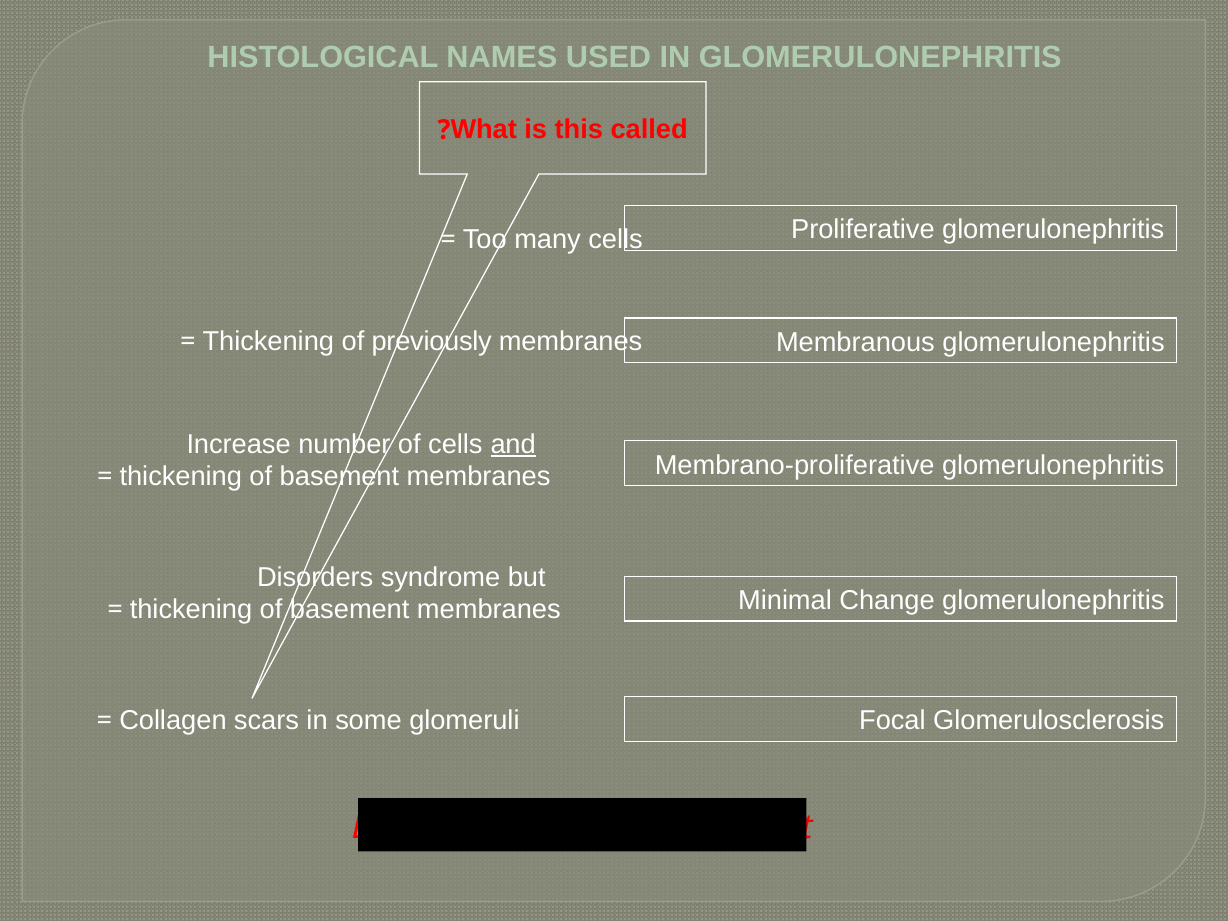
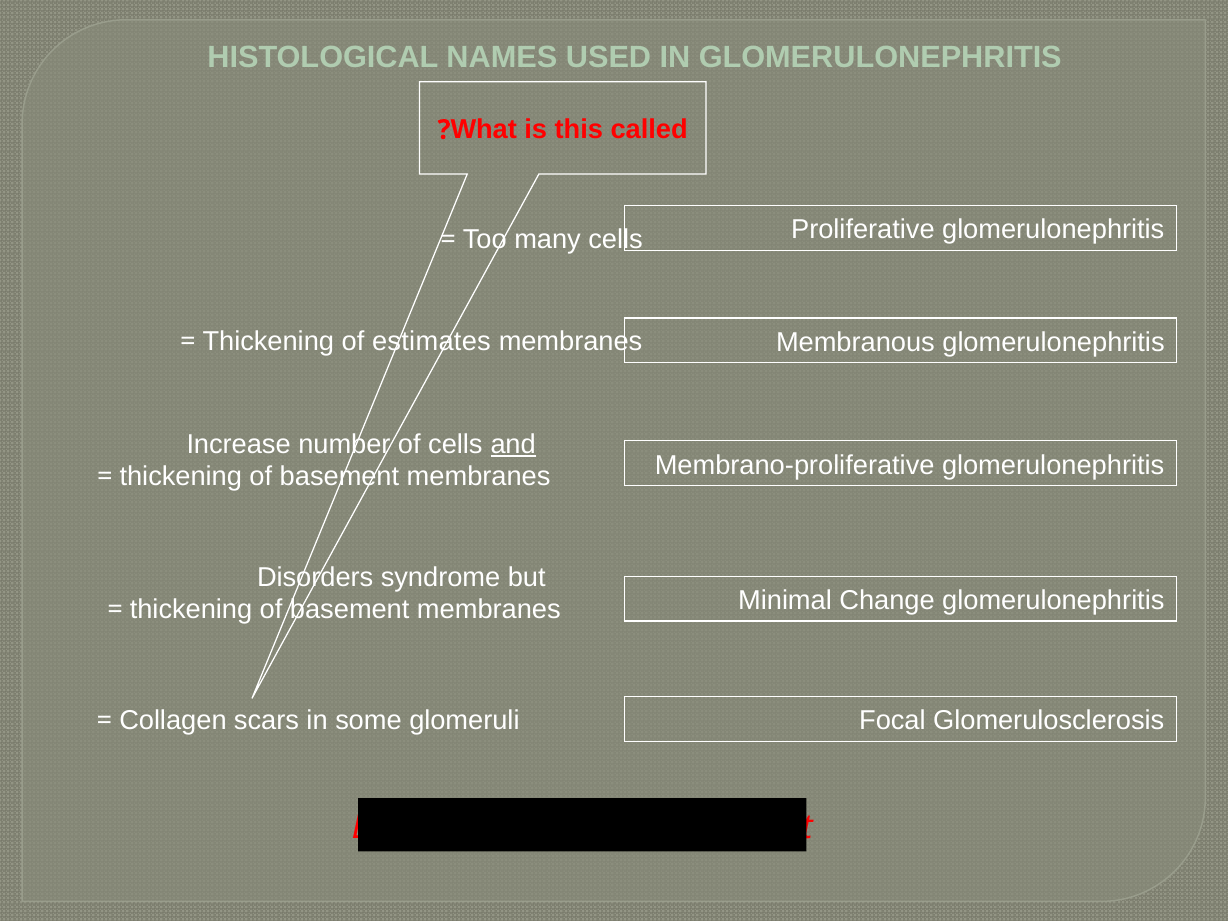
previously: previously -> estimates (431, 342)
